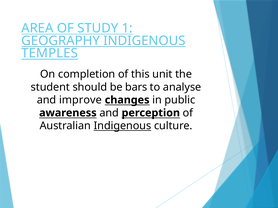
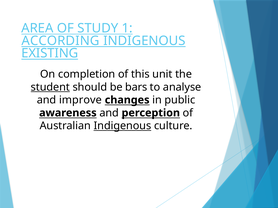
GEOGRAPHY: GEOGRAPHY -> ACCORDING (61, 41)
TEMPLES: TEMPLES -> EXISTING (50, 53)
student underline: none -> present (50, 87)
